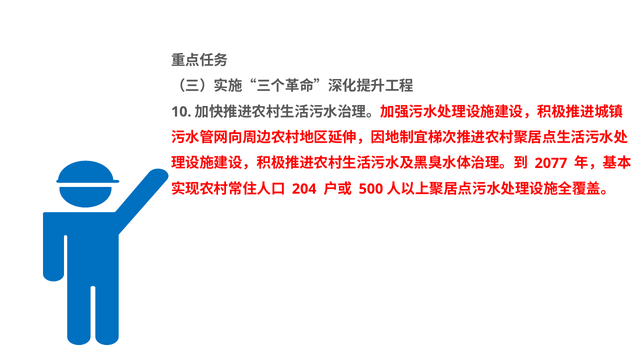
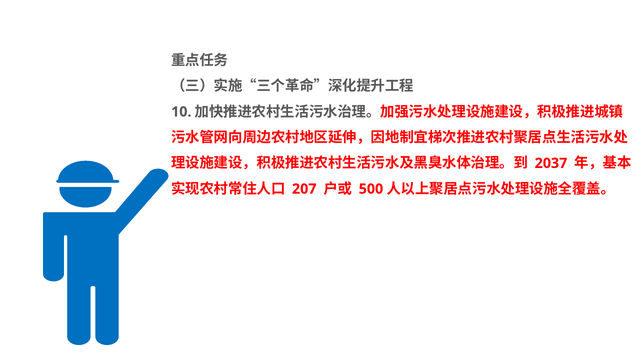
2077: 2077 -> 2037 (551, 163)
204: 204 -> 207 (304, 189)
